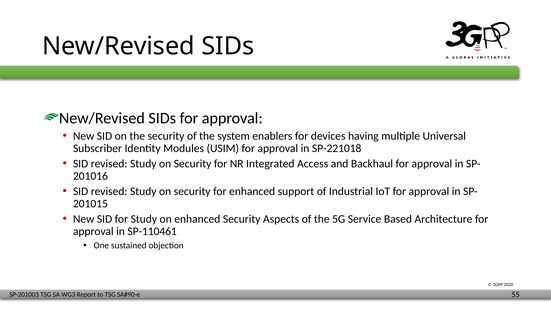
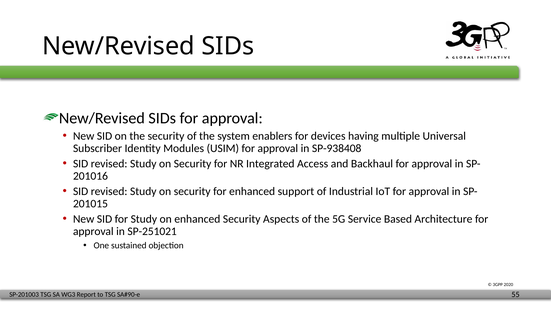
SP-221018: SP-221018 -> SP-938408 (337, 148)
SP-110461: SP-110461 -> SP-251021 (152, 231)
